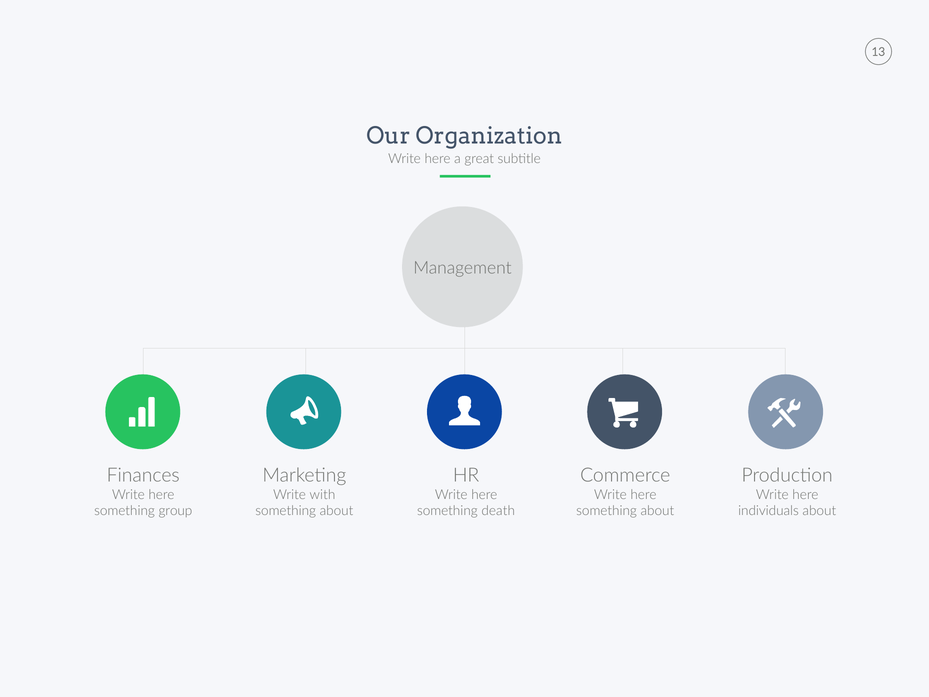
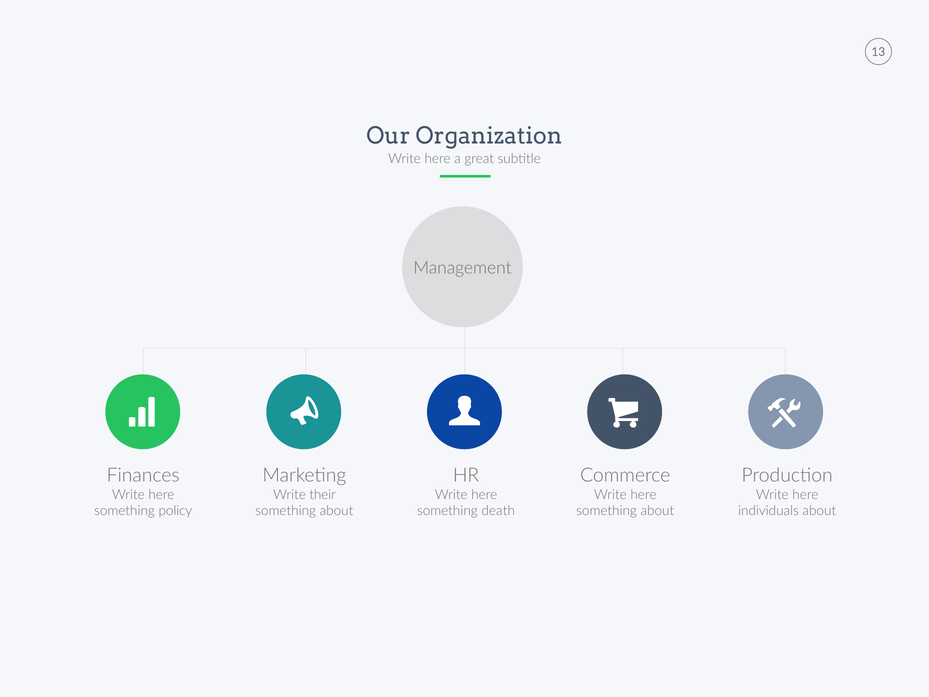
with: with -> their (323, 495)
group: group -> policy (175, 511)
